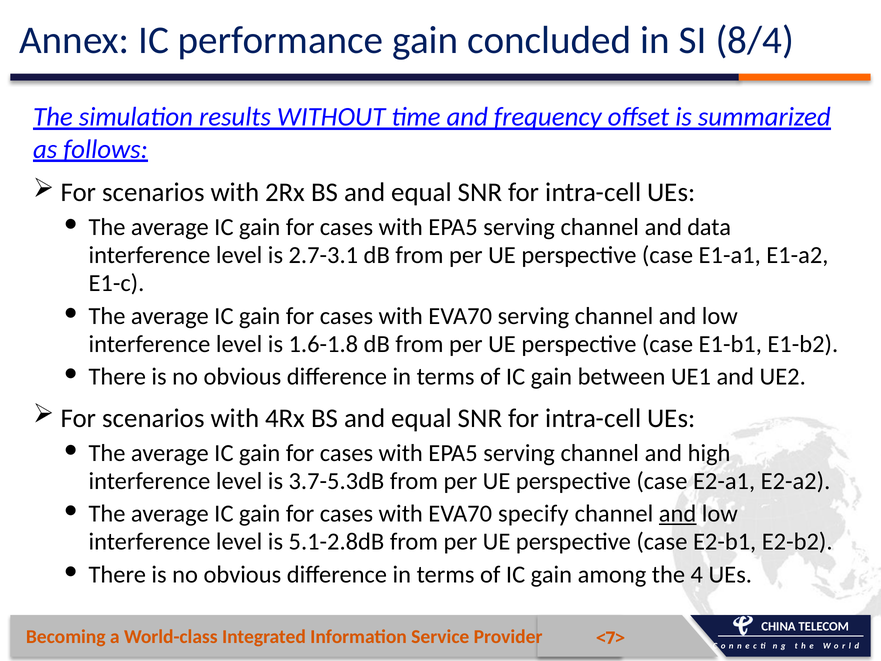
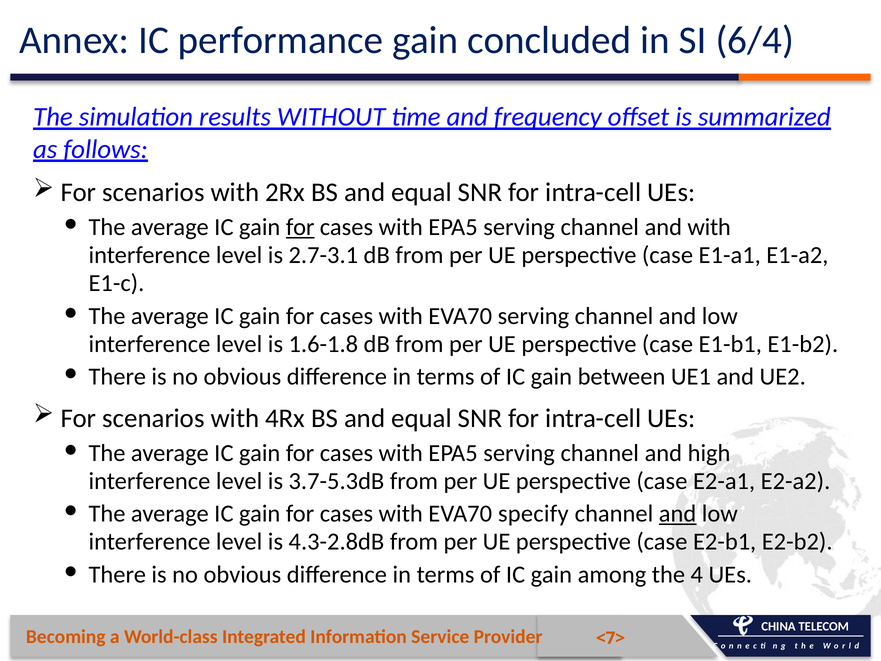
8/4: 8/4 -> 6/4 (755, 40)
for underline: none -> present (300, 227)
and data: data -> with (709, 227)
5.1-2.8dB: 5.1-2.8dB -> 4.3-2.8dB (336, 542)
